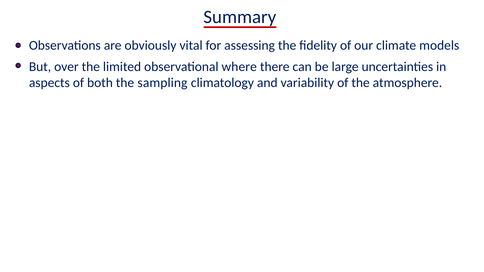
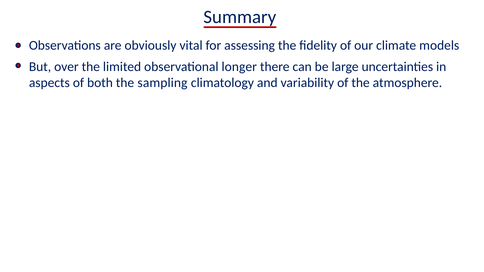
where: where -> longer (239, 67)
